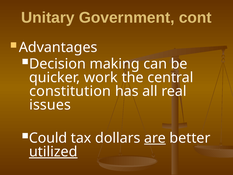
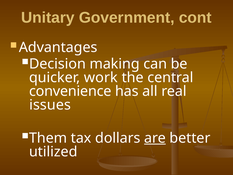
constitution: constitution -> convenience (70, 91)
Could: Could -> Them (48, 138)
utilized underline: present -> none (53, 151)
